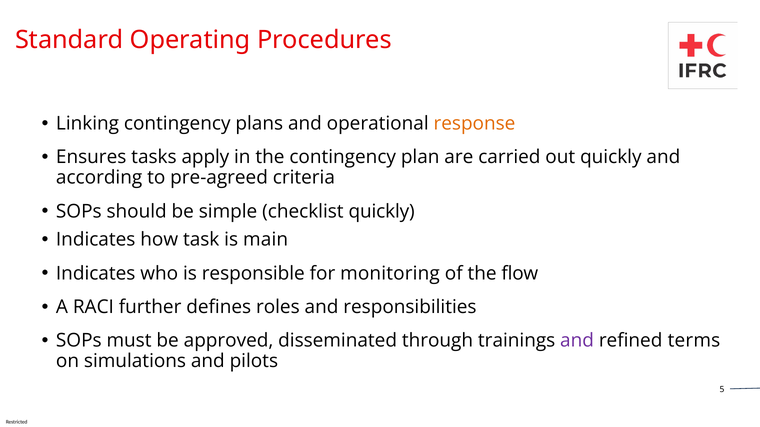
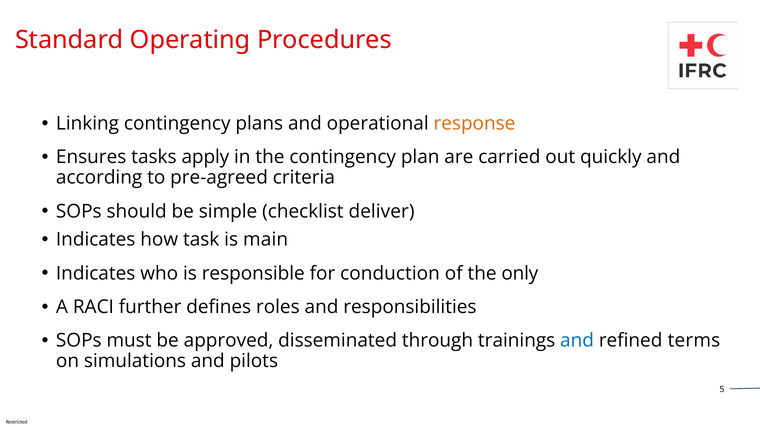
checklist quickly: quickly -> deliver (382, 212)
monitoring: monitoring -> conduction (390, 274)
flow: flow -> only (520, 274)
and colour: purple -> blue (577, 341)
